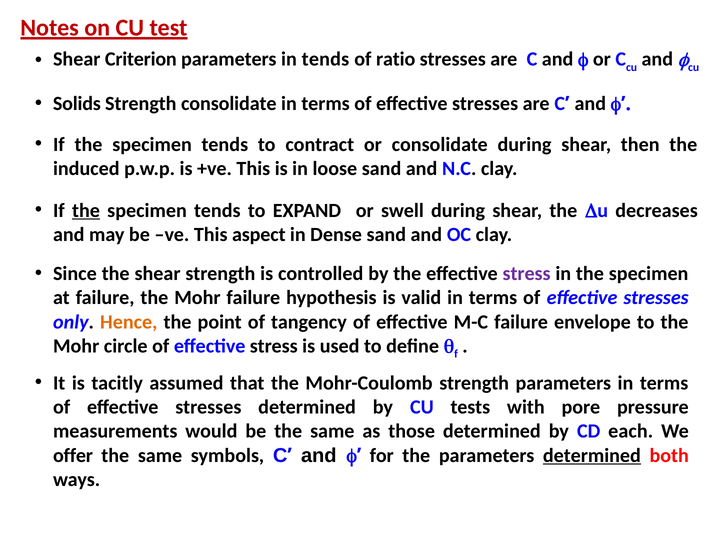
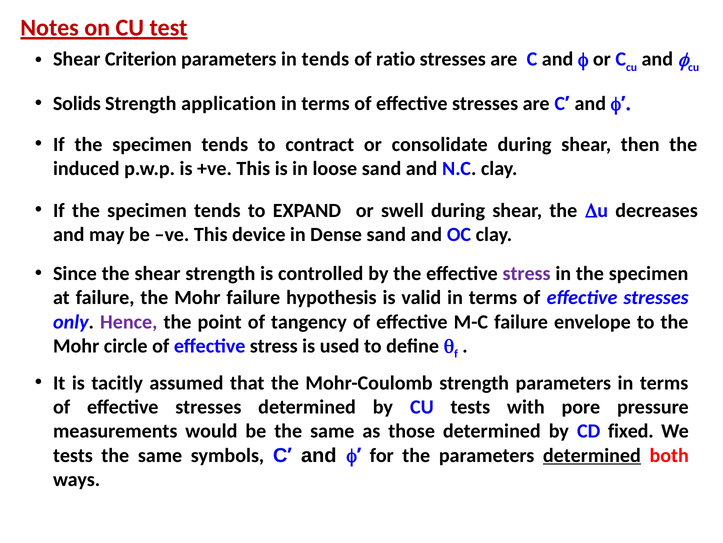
Strength consolidate: consolidate -> application (229, 103)
the underline: present -> none (86, 210)
aspect: aspect -> device (259, 234)
Hence colour: orange -> purple (129, 321)
each: each -> fixed (631, 431)
offer: offer -> tests (73, 455)
